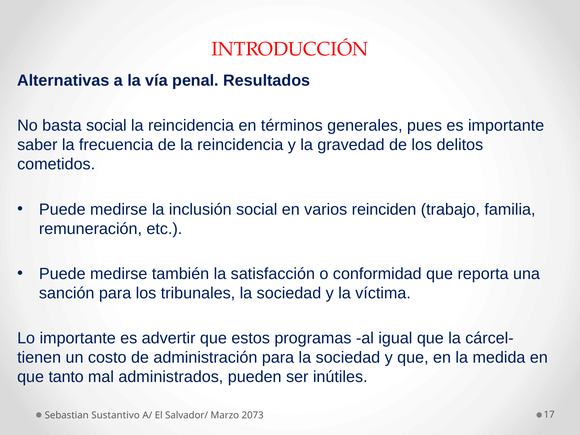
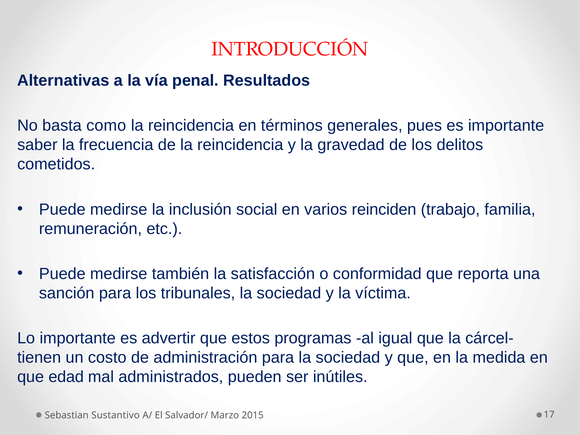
basta social: social -> como (106, 126)
tanto: tanto -> edad (66, 377)
2073: 2073 -> 2015 (253, 415)
